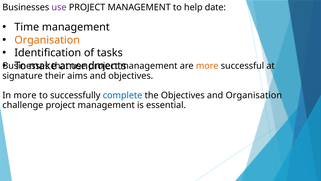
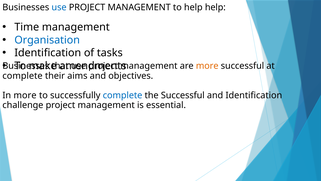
use colour: purple -> blue (59, 7)
help date: date -> help (215, 7)
Organisation colour: orange -> blue (47, 40)
signature: signature -> complete (22, 76)
the Objectives: Objectives -> Successful (183, 95)
and Organisation: Organisation -> Identification (254, 95)
